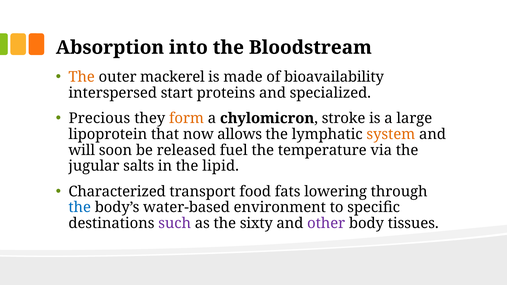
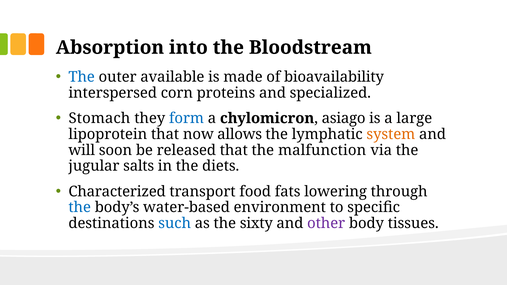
The colour: orange -> blue (82, 77)
mackerel: mackerel -> available (172, 77)
start: start -> corn (177, 93)
Precious: Precious -> Stomach (99, 118)
form colour: orange -> blue (186, 118)
stroke: stroke -> asiago (344, 118)
released fuel: fuel -> that (234, 150)
temperature: temperature -> malfunction (322, 150)
lipid: lipid -> diets (221, 166)
such colour: purple -> blue (175, 224)
